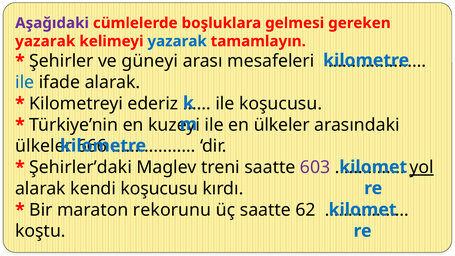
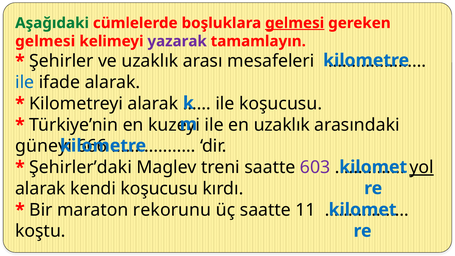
Aşağıdaki colour: purple -> green (52, 23)
gelmesi underline: none -> present (295, 23)
yazarak: yazarak -> gelmesi (45, 41)
yazarak colour: blue -> purple (177, 41)
ve güneyi: güneyi -> uzaklık (150, 61)
Kilometreyi ederiz: ederiz -> alarak (153, 104)
en ülkeler: ülkeler -> uzaklık (282, 125)
ülkeler: ülkeler -> güneyi (44, 146)
62: 62 -> 11 (306, 210)
